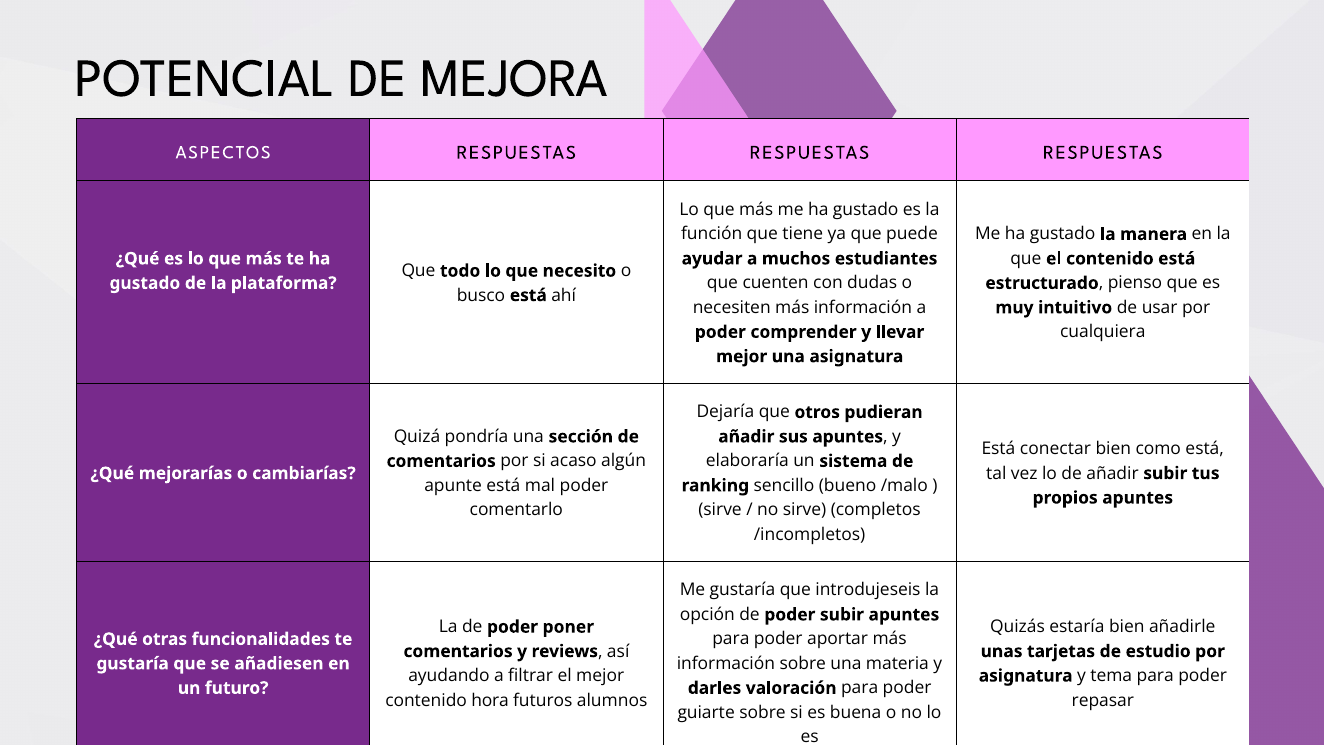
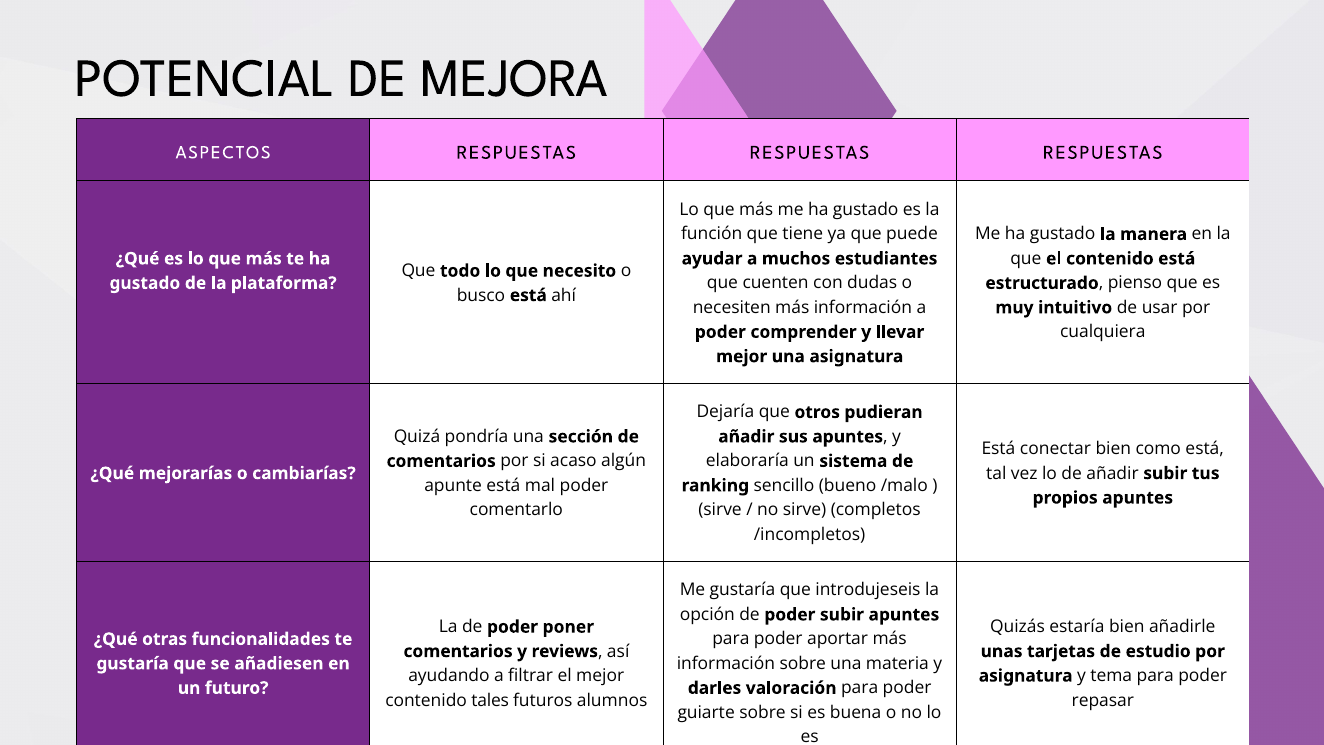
hora: hora -> tales (490, 700)
